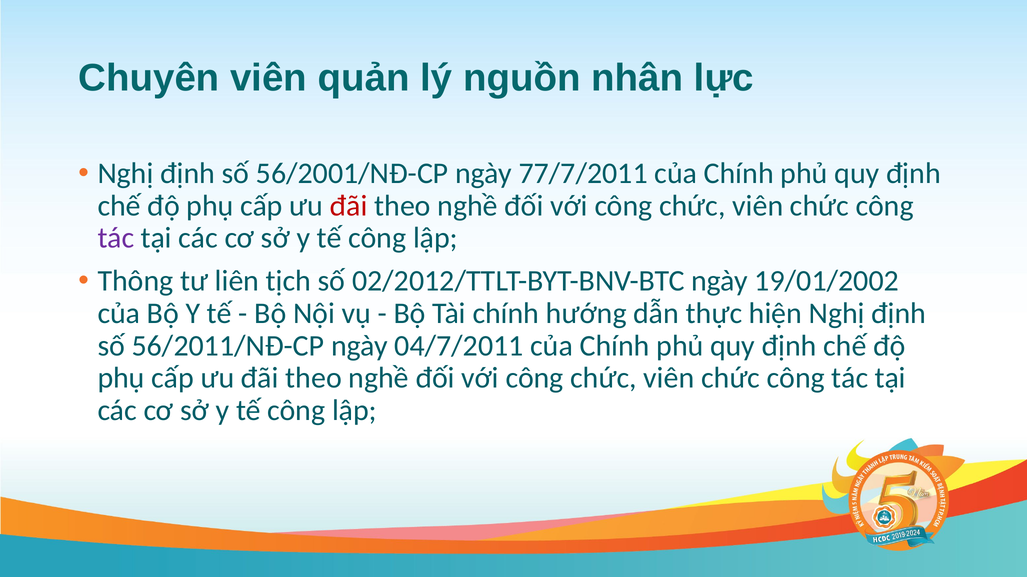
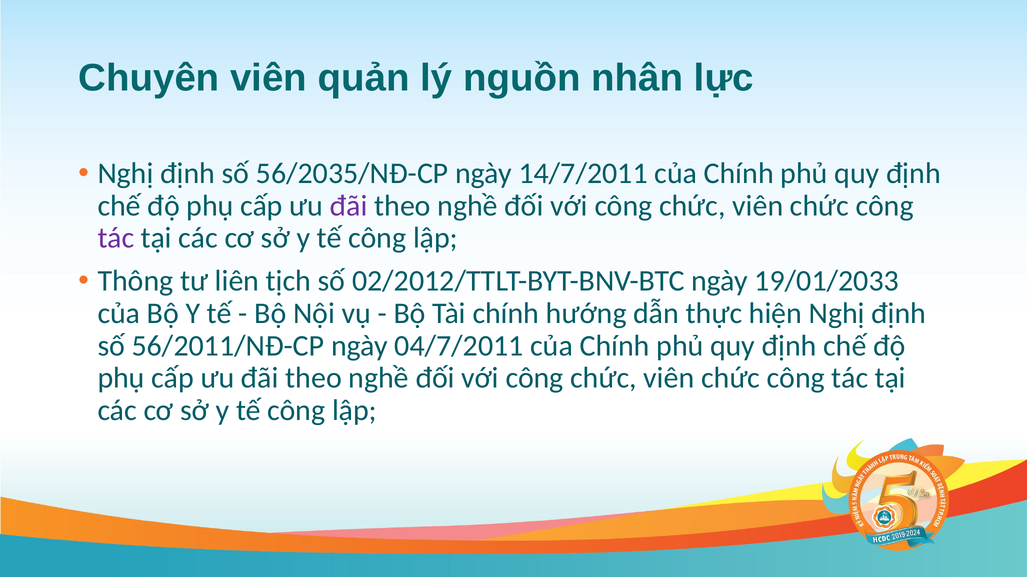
56/2001/NĐ-CP: 56/2001/NĐ-CP -> 56/2035/NĐ-CP (352, 174)
77/7/2011: 77/7/2011 -> 14/7/2011 (583, 174)
đãi colour: red -> purple (349, 206)
19/01/2002: 19/01/2002 -> 19/01/2033 (827, 281)
